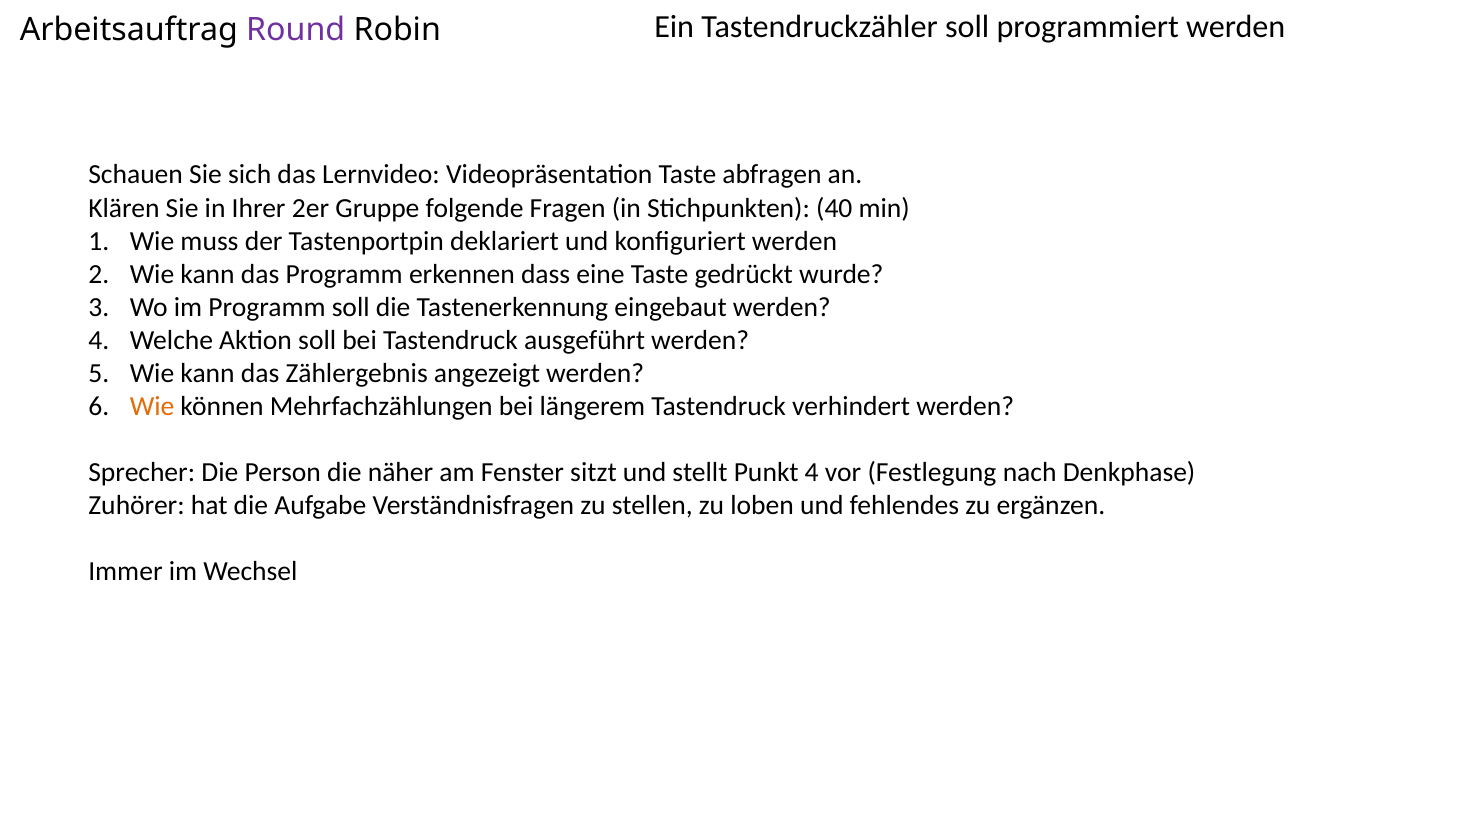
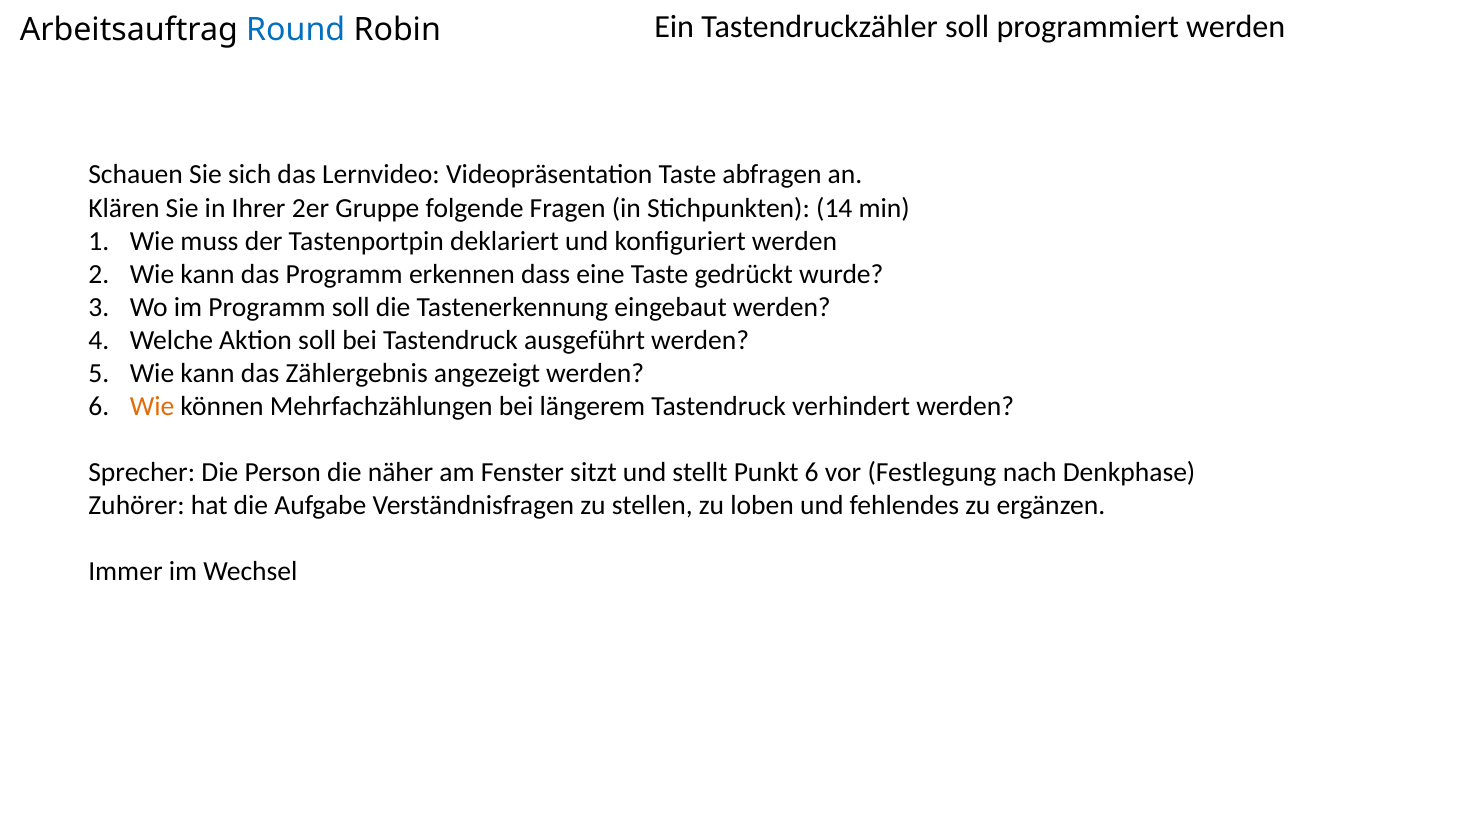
Round colour: purple -> blue (296, 30)
40: 40 -> 14 (834, 208)
Punkt 4: 4 -> 6 (812, 473)
